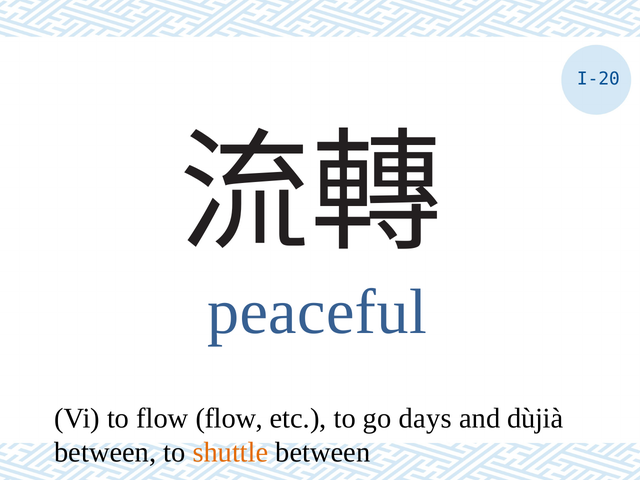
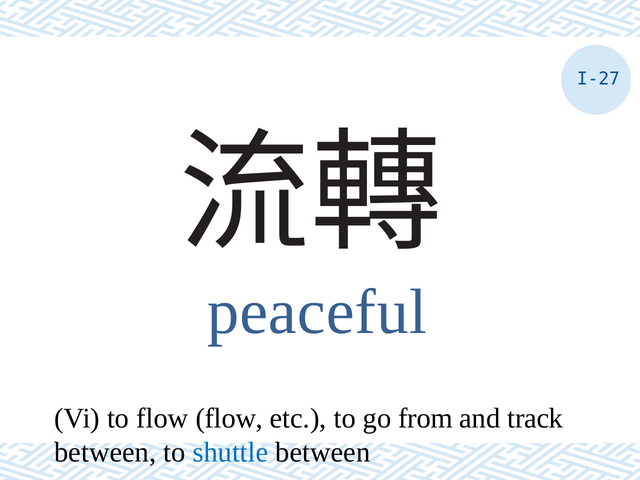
I-20: I-20 -> I-27 (598, 79)
days: days -> from (425, 418)
dùjià: dùjià -> track (535, 418)
shuttle colour: orange -> blue (230, 453)
